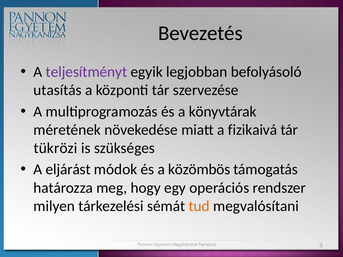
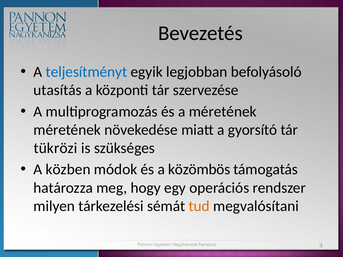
teljesítményt colour: purple -> blue (86, 72)
a könyvtárak: könyvtárak -> méretének (223, 112)
fizikaivá: fizikaivá -> gyorsító (253, 130)
eljárást: eljárást -> közben (68, 170)
